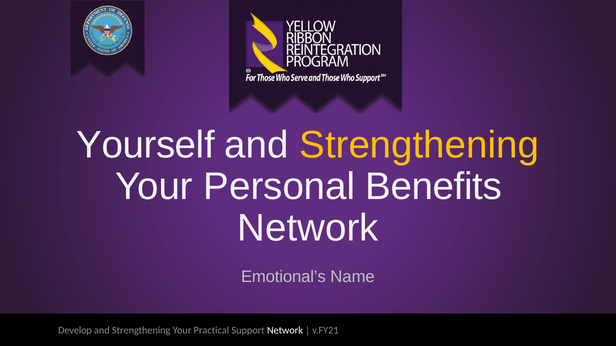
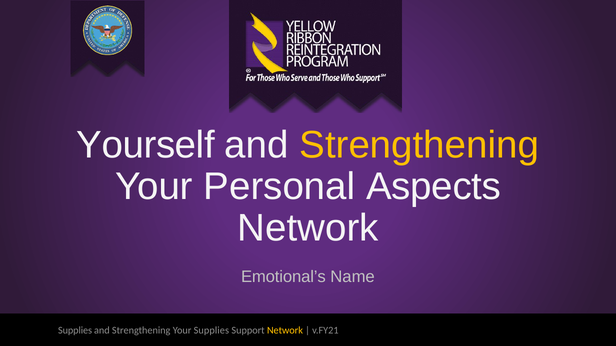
Benefits: Benefits -> Aspects (434, 187)
Develop: Develop -> Supplies (75, 331)
Your Practical: Practical -> Supplies (211, 331)
Network colour: white -> yellow (285, 331)
